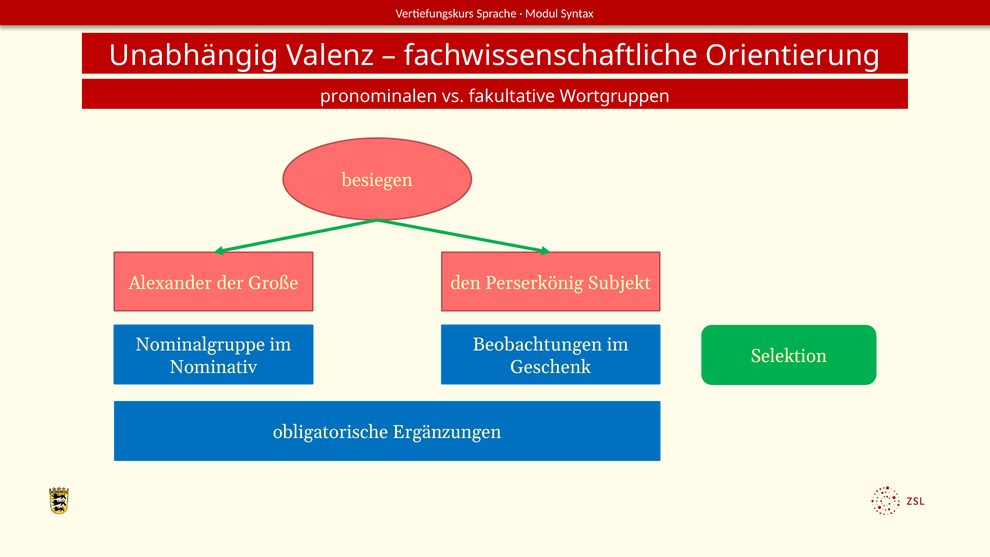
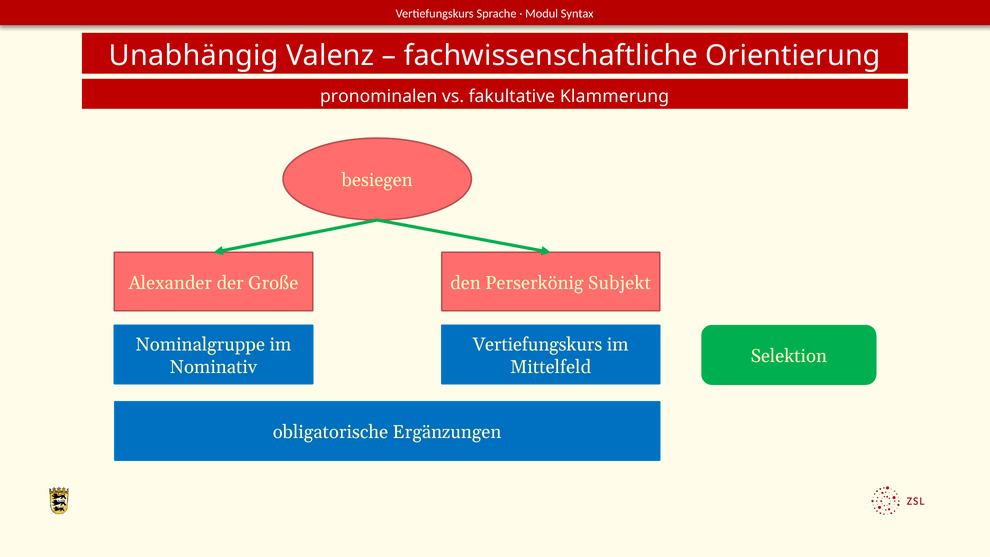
Wortgruppen: Wortgruppen -> Klammerung (615, 96)
Beobachtungen: Beobachtungen -> Vertiefungskurs (538, 345)
Geschenk: Geschenk -> Mittelfeld (551, 367)
